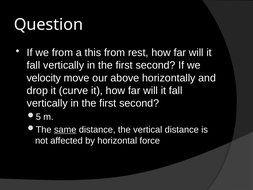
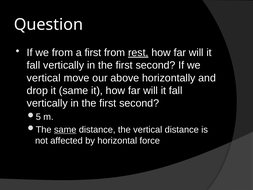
a this: this -> first (93, 53)
rest underline: none -> present (138, 53)
velocity: velocity -> vertical (44, 78)
it curve: curve -> same (74, 91)
